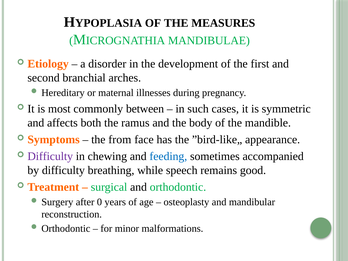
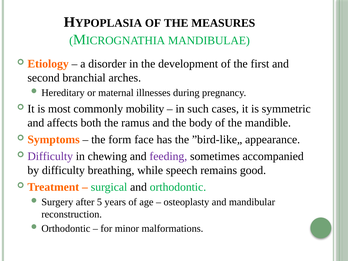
between: between -> mobility (145, 109)
from: from -> form (120, 140)
feeding colour: blue -> purple (168, 156)
0: 0 -> 5 (99, 202)
